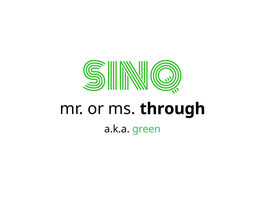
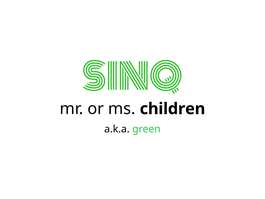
through: through -> children (172, 109)
